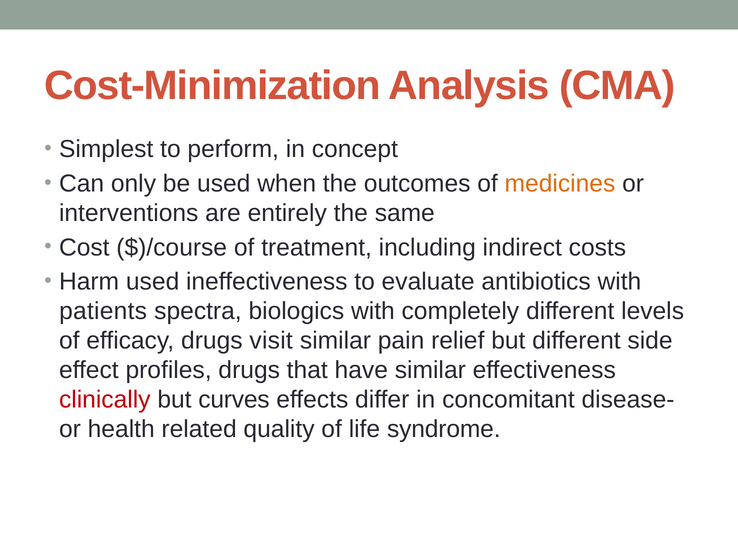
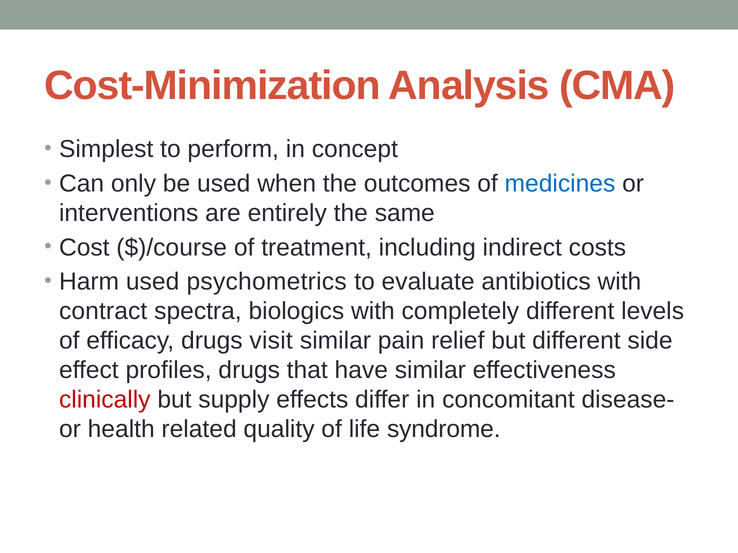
medicines colour: orange -> blue (560, 184)
ineffectiveness: ineffectiveness -> psychometrics (267, 282)
patients: patients -> contract (103, 312)
curves: curves -> supply (234, 400)
